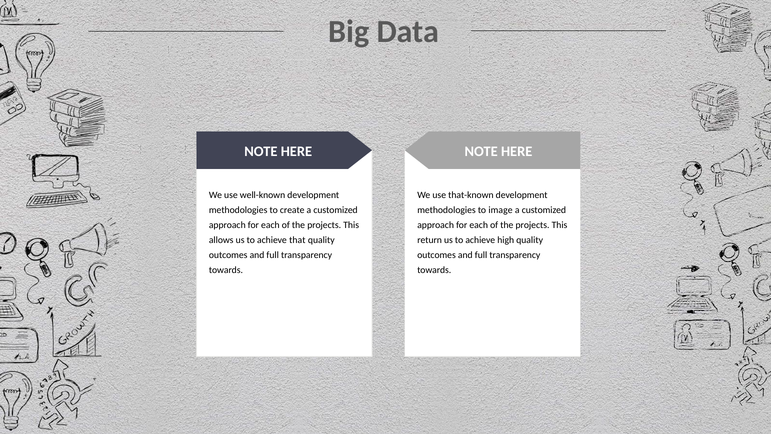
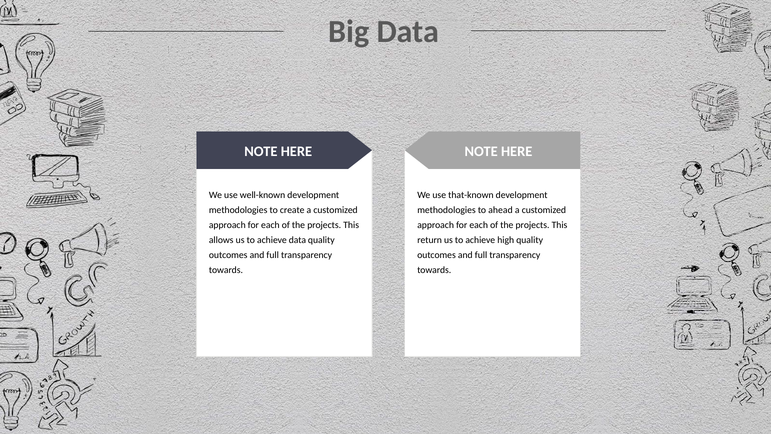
image: image -> ahead (501, 210)
achieve that: that -> data (297, 240)
